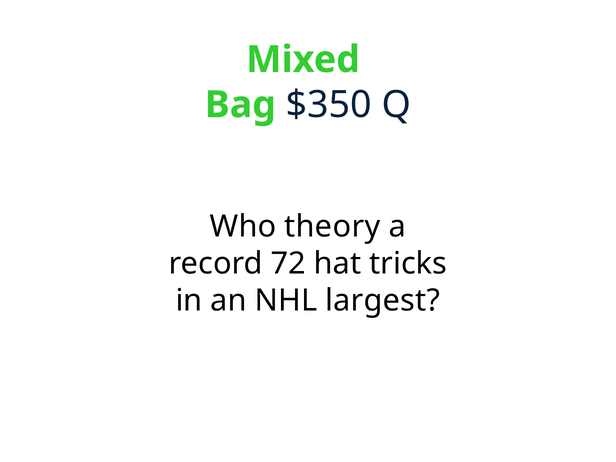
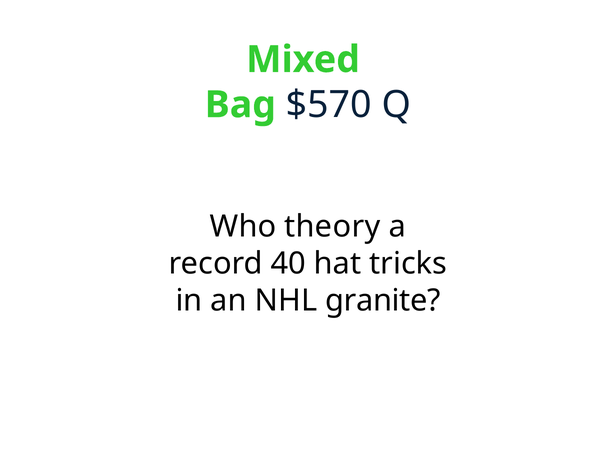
$350: $350 -> $570 (329, 105)
72: 72 -> 40 (288, 264)
largest: largest -> granite (383, 301)
